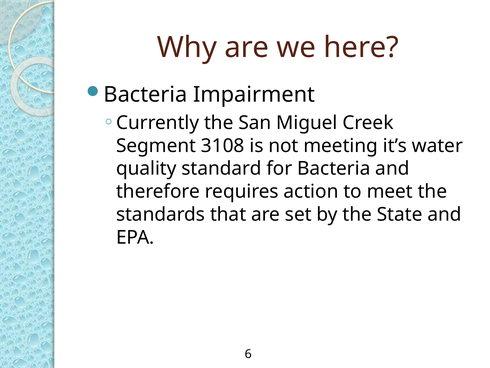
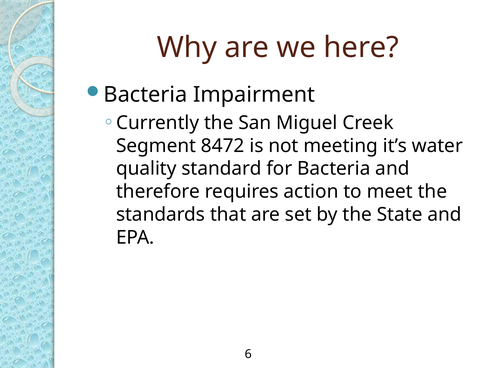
3108: 3108 -> 8472 (223, 146)
